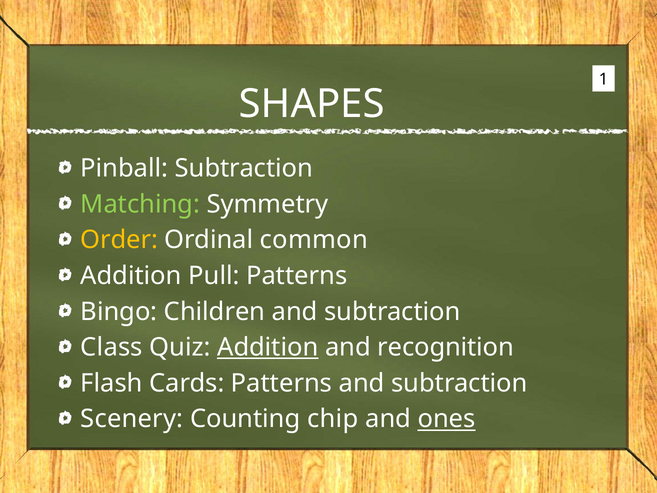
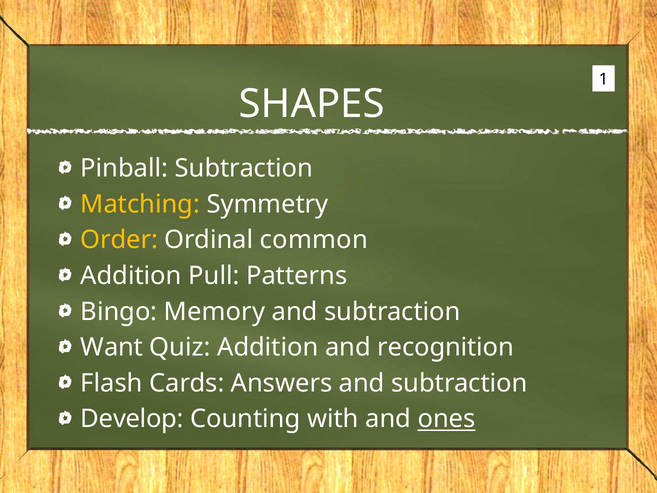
Matching colour: light green -> yellow (140, 204)
Children: Children -> Memory (214, 311)
Class: Class -> Want (112, 347)
Addition underline: present -> none (268, 347)
Cards Patterns: Patterns -> Answers (282, 383)
Scenery: Scenery -> Develop (132, 419)
chip: chip -> with (333, 419)
